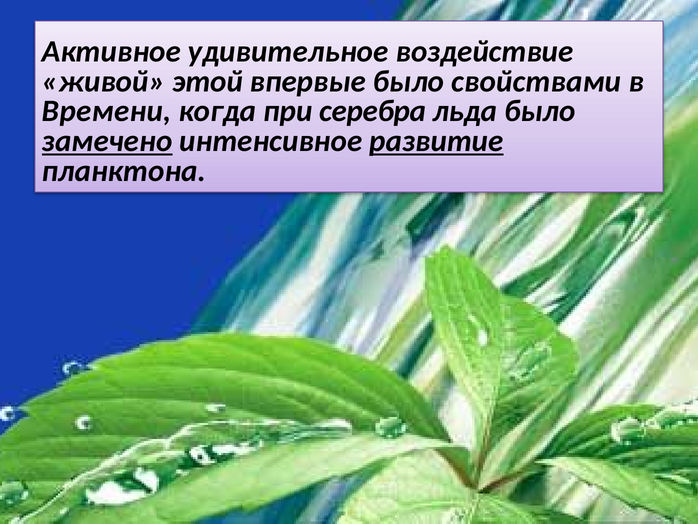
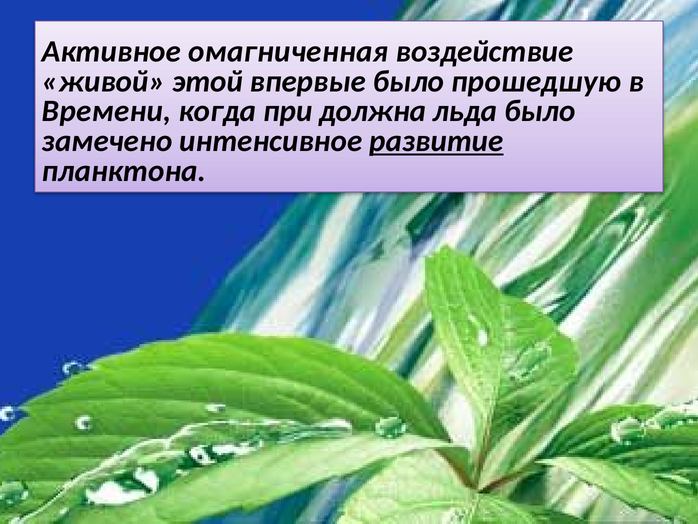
удивительное: удивительное -> омагниченная (288, 52)
свойствами: свойствами -> прошедшую (536, 81)
серебра: серебра -> должна (373, 111)
замечено underline: present -> none (107, 141)
